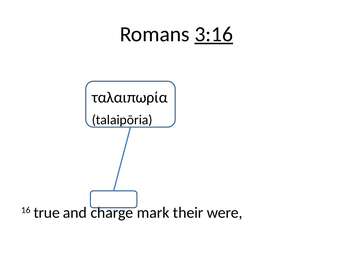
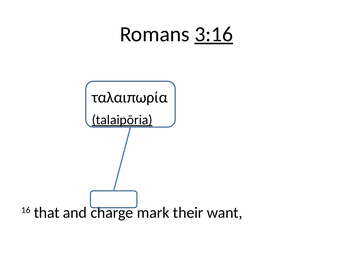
talaipōria underline: none -> present (122, 120)
true: true -> that (47, 212)
were: were -> want (225, 212)
